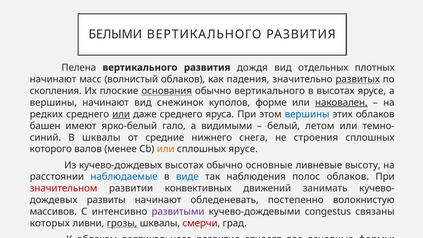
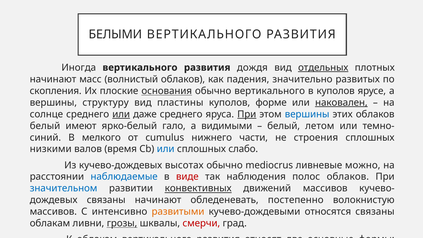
Пелена: Пелена -> Иногда (79, 68)
отдельных underline: none -> present (323, 68)
развитых underline: present -> none (358, 79)
в высотах: высотах -> куполов (336, 91)
вершины начинают: начинают -> структуру (106, 103)
снежинок: снежинок -> пластины (180, 103)
редких: редких -> солнце (46, 114)
При underline: none -> present (247, 114)
башен: башен -> белый (45, 126)
В шквалы: шквалы -> мелкого (101, 137)
средние: средние -> cumulus (165, 137)
снега: снега -> части (254, 137)
которого: которого -> низкими (51, 149)
менее: менее -> время (121, 149)
или colour: orange -> blue (166, 149)
сплошных ярусе: ярусе -> слабо (243, 149)
обычно основные: основные -> mediocrus (269, 165)
высоту: высоту -> можно (363, 165)
виде colour: blue -> red (187, 177)
значительном colour: red -> blue (64, 188)
конвективных underline: none -> present (198, 188)
движений занимать: занимать -> массивов (325, 188)
развиты: развиты -> связаны (106, 200)
развитыми colour: purple -> orange (178, 212)
congestus: congestus -> относятся (328, 212)
которых: которых -> облакам (50, 223)
